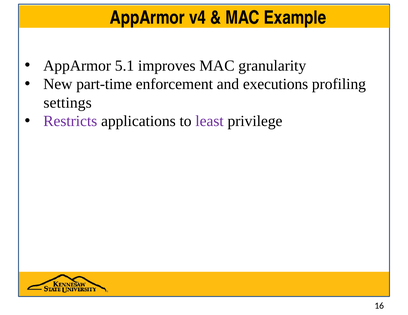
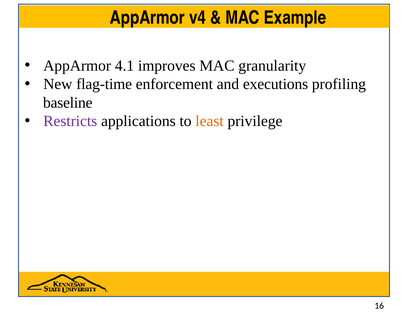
5.1: 5.1 -> 4.1 (125, 66)
part-time: part-time -> flag-time (104, 84)
settings: settings -> baseline (68, 103)
least colour: purple -> orange (210, 121)
